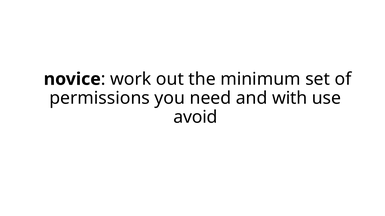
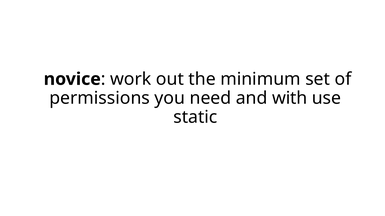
avoid: avoid -> static (195, 117)
